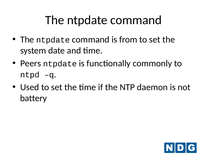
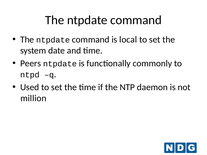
from: from -> local (128, 40)
battery: battery -> million (33, 98)
